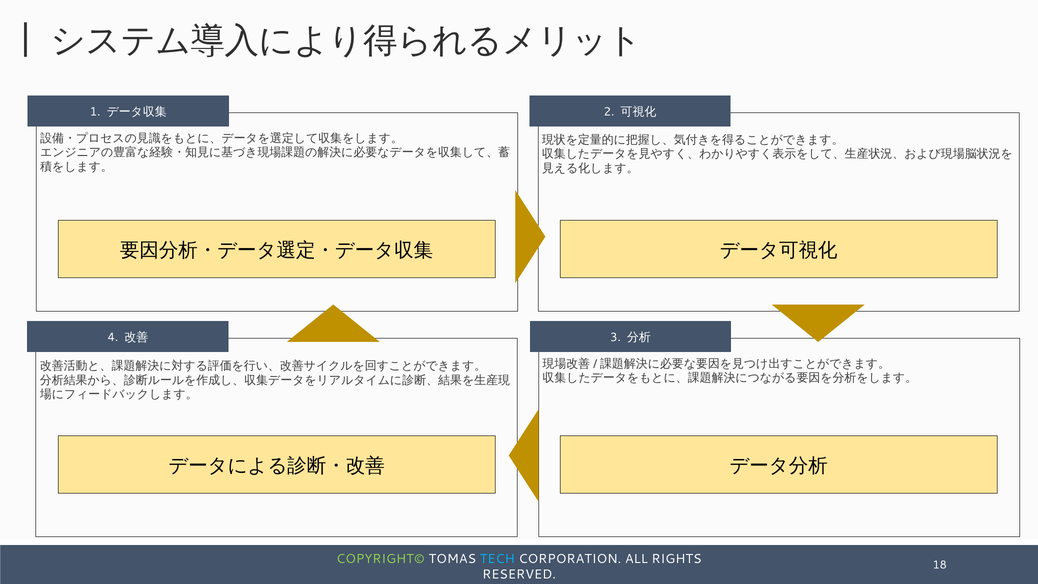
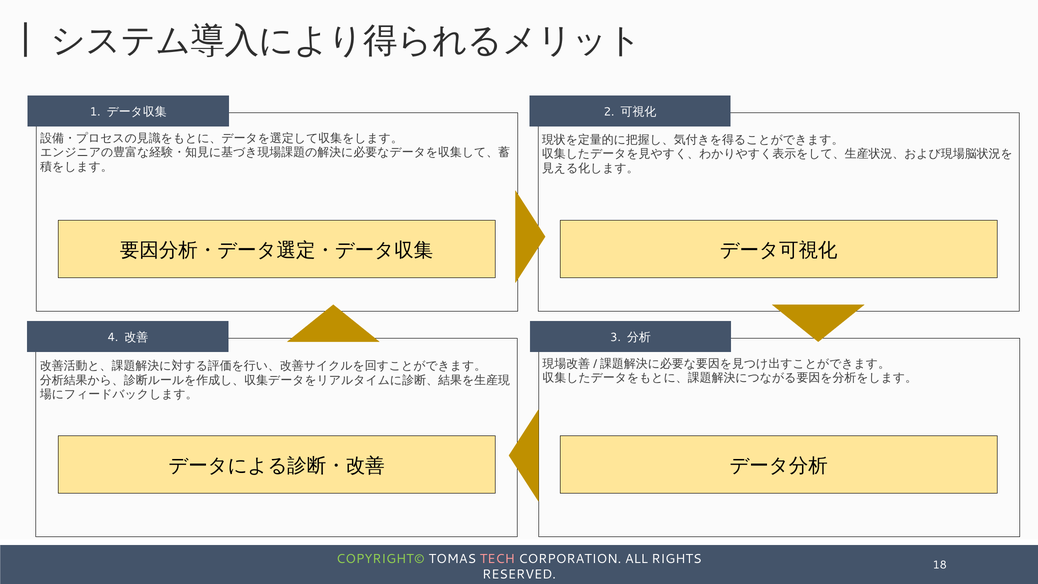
TECH colour: light blue -> pink (497, 559)
